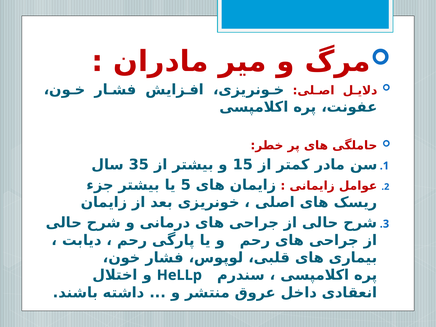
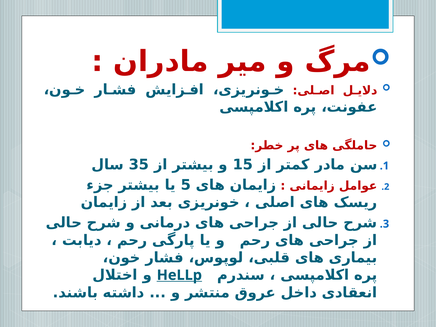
HeLLp underline: none -> present (179, 275)
